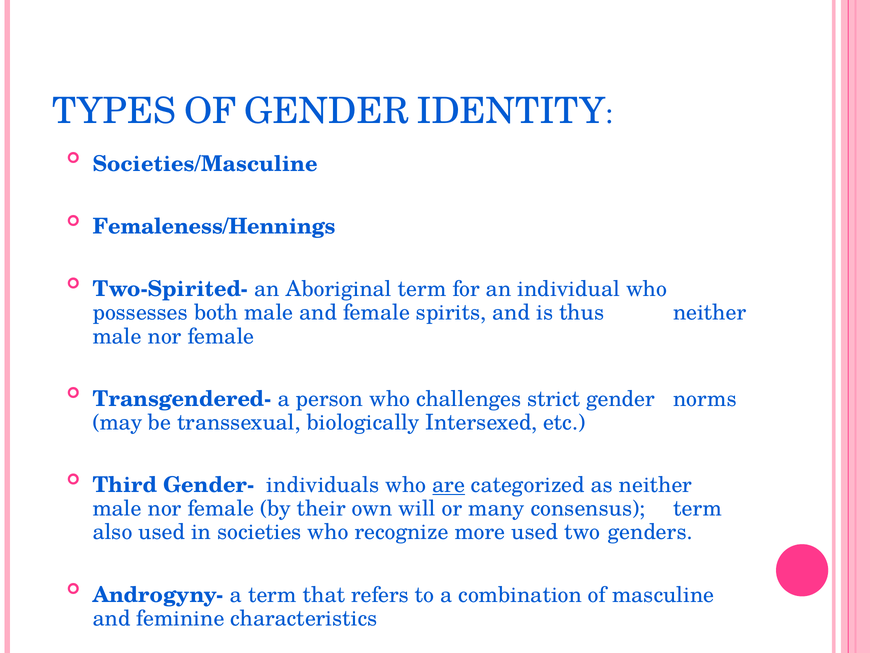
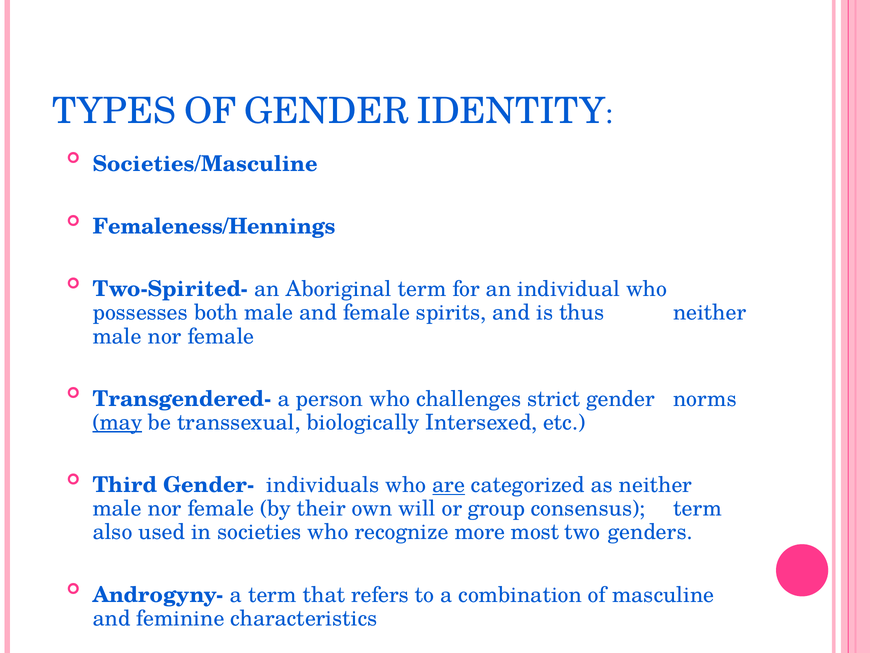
may underline: none -> present (117, 422)
many: many -> group (497, 508)
more used: used -> most (535, 532)
